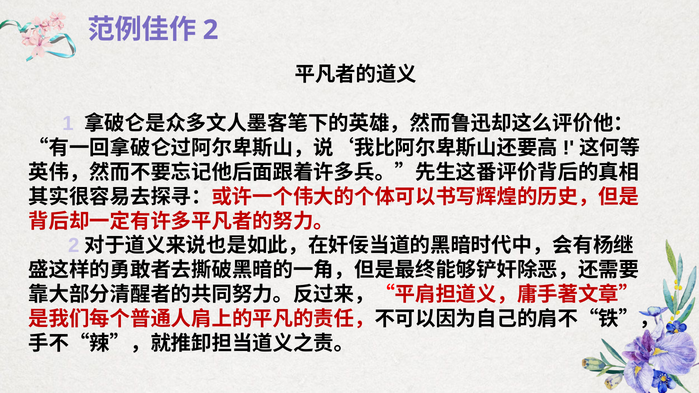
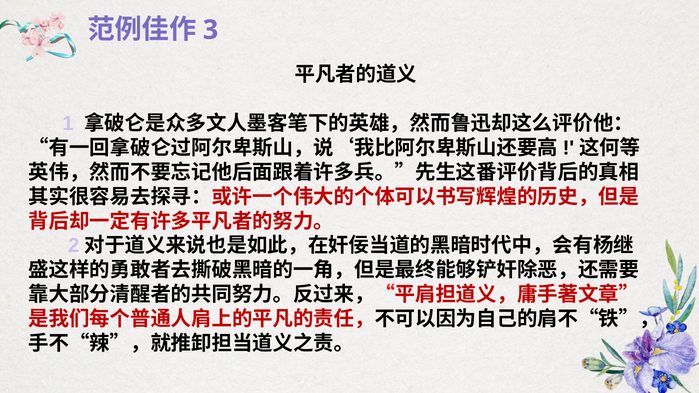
2: 2 -> 3 (211, 30)
